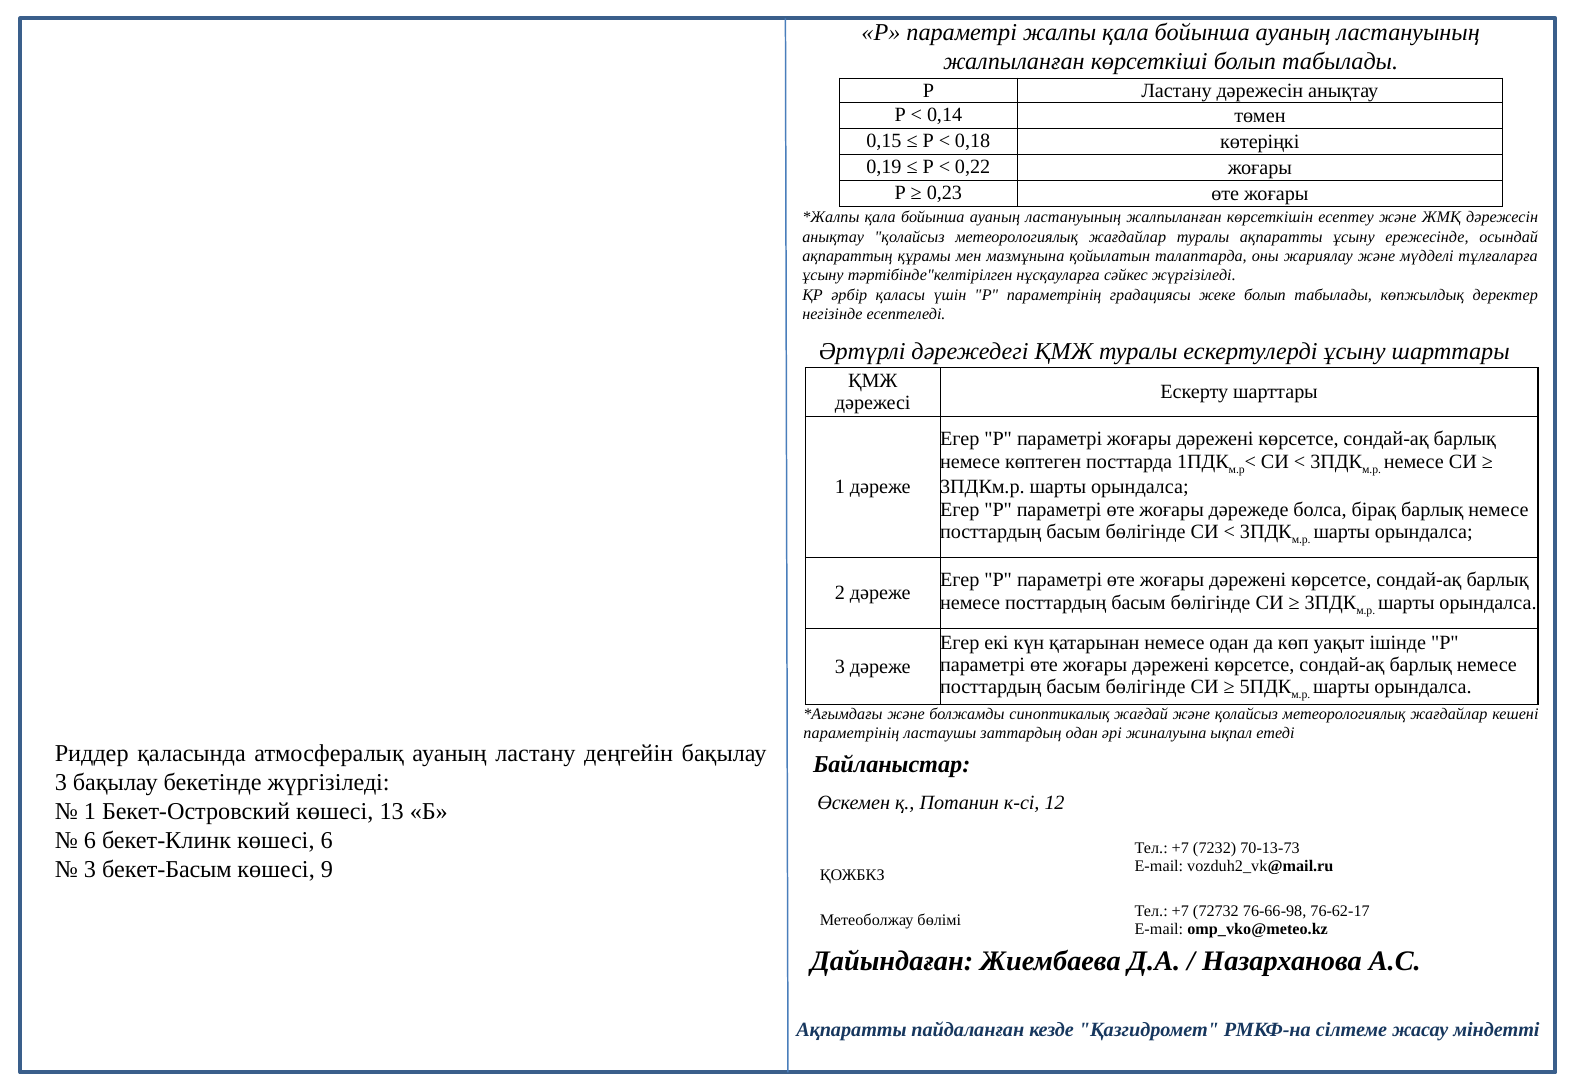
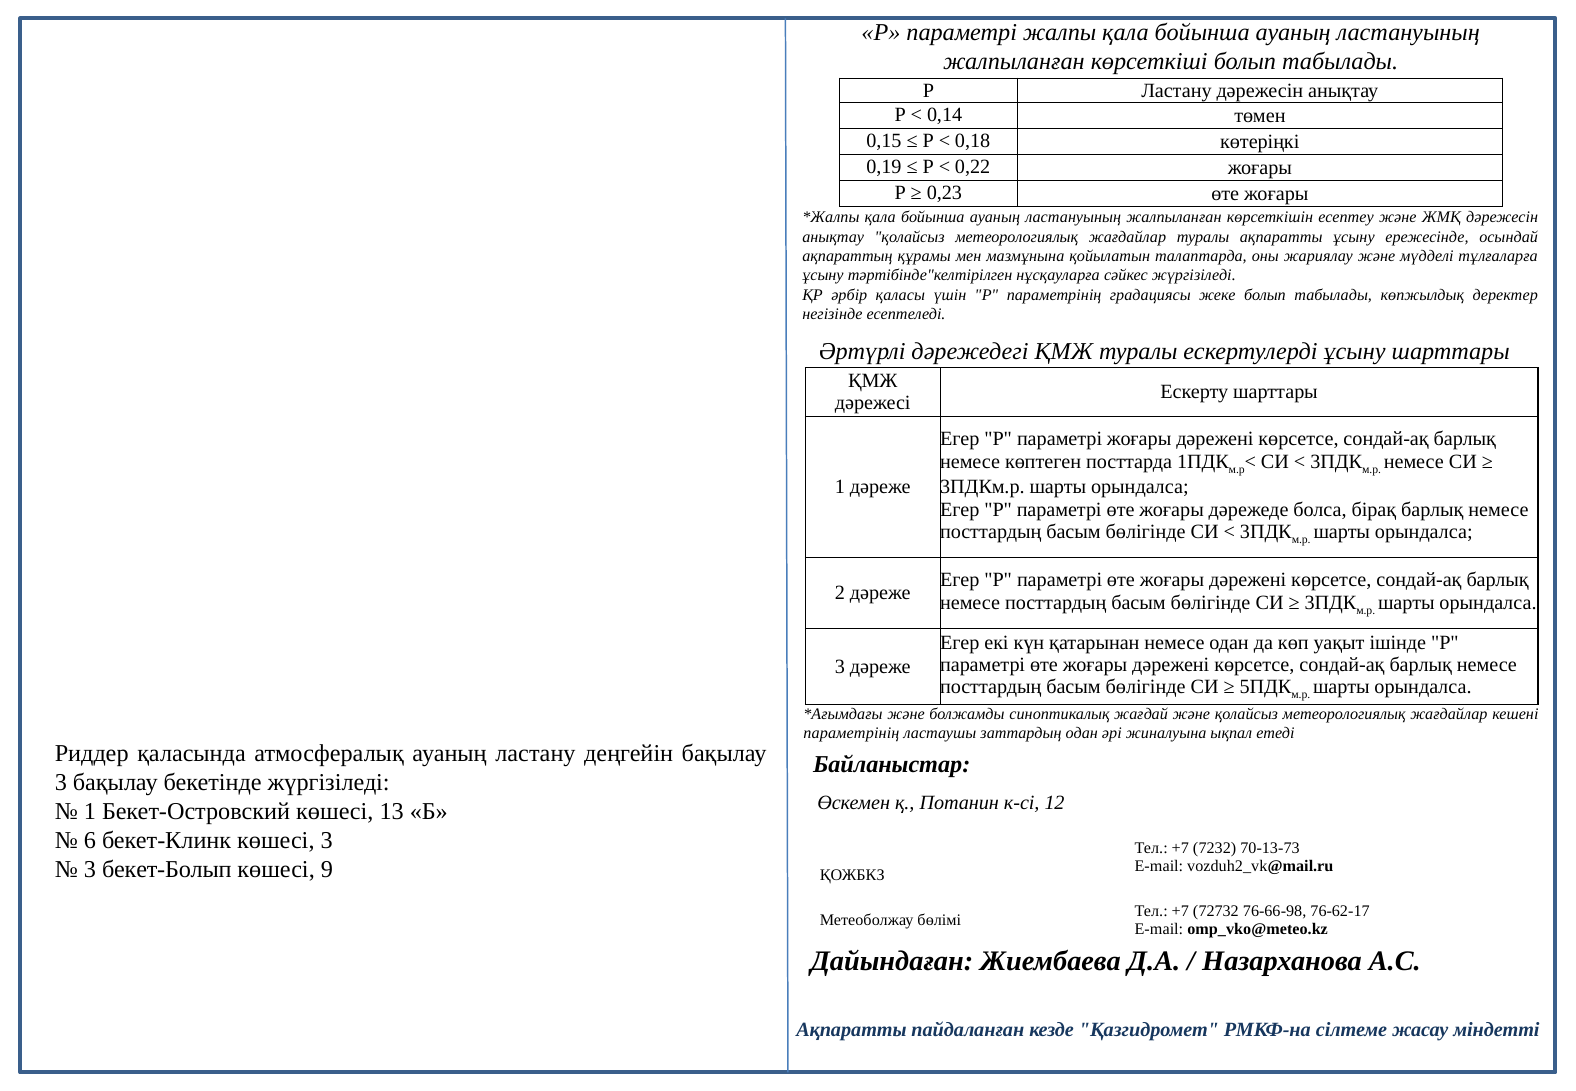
көшесі 6: 6 -> 3 (327, 840)
бекет-Басым: бекет-Басым -> бекет-Болып (167, 870)
